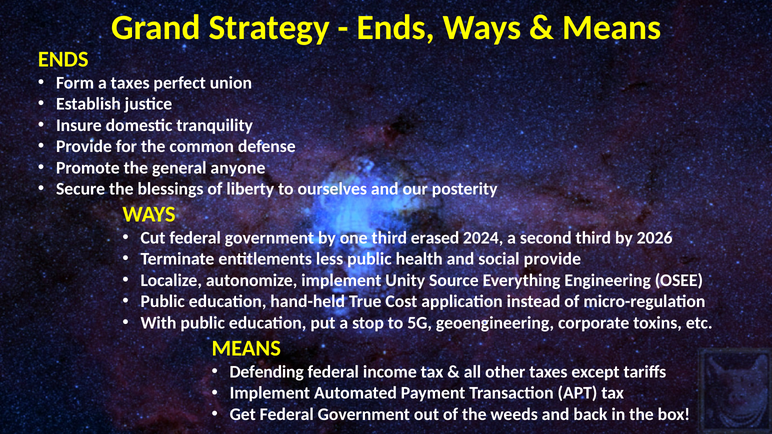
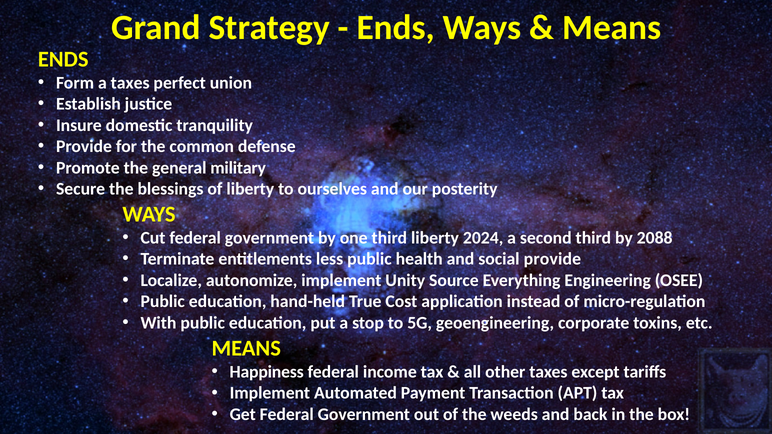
anyone: anyone -> military (238, 168)
third erased: erased -> liberty (435, 238)
2026: 2026 -> 2088 (655, 238)
Defending: Defending -> Happiness (267, 372)
